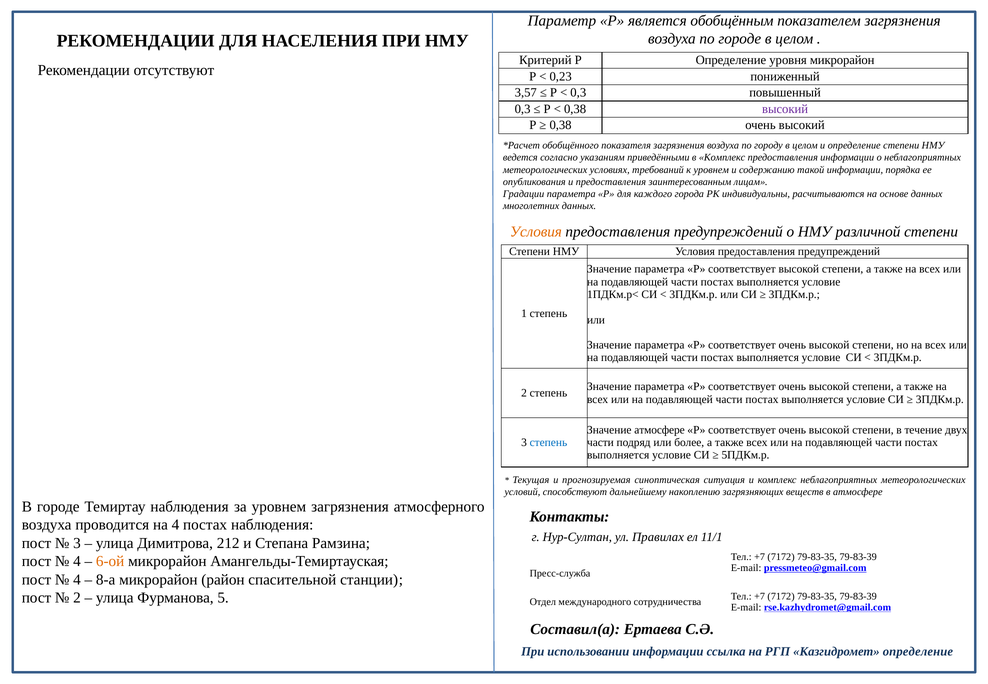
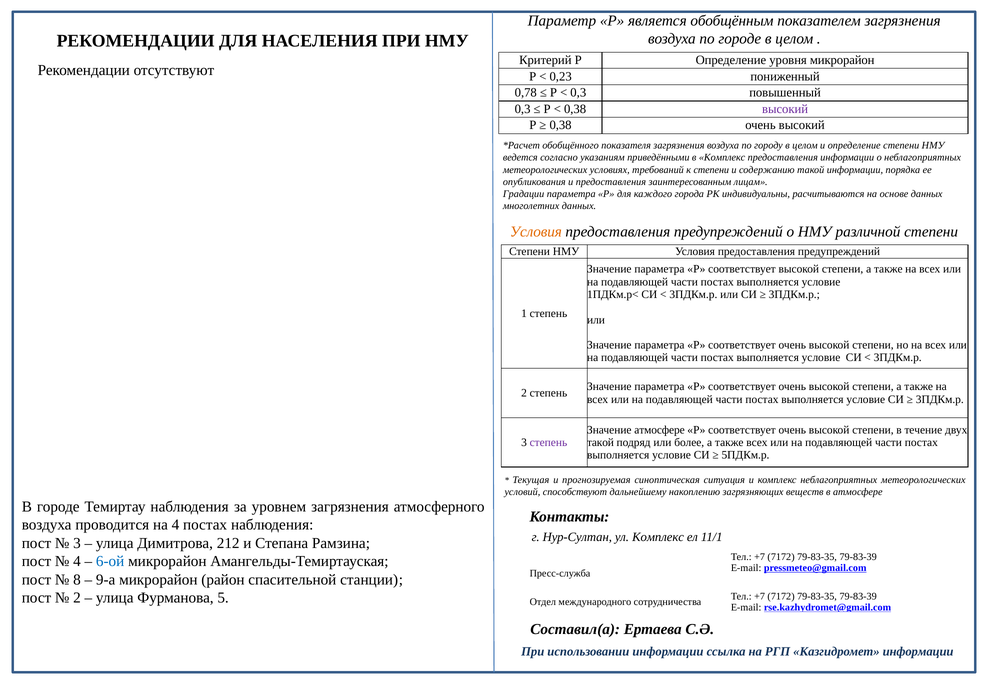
3,57: 3,57 -> 0,78 (526, 93)
к уровнем: уровнем -> степени (711, 170)
степень colour: blue -> purple (548, 442)
части: части -> такой (601, 442)
ул Правилах: Правилах -> Комплекс (658, 537)
6-ой colour: orange -> blue (110, 561)
4: 4 -> 8 (77, 580)
8-а: 8-а -> 9-а (106, 580)
Казгидромет определение: определение -> информации (918, 651)
